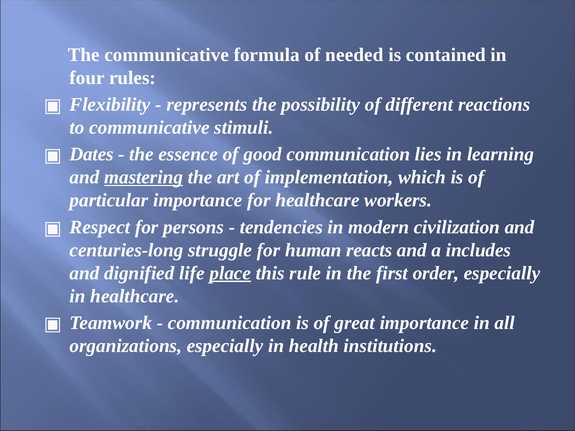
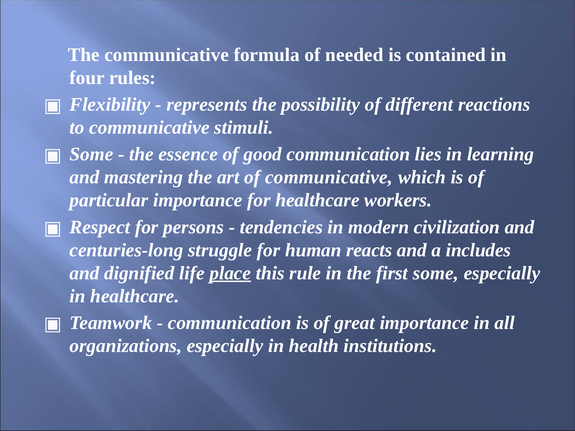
Dates: Dates -> Some (91, 154)
mastering underline: present -> none (144, 177)
of implementation: implementation -> communicative (329, 177)
first order: order -> some (436, 273)
